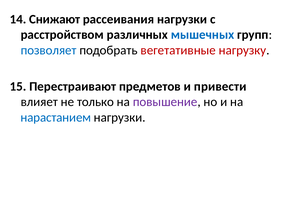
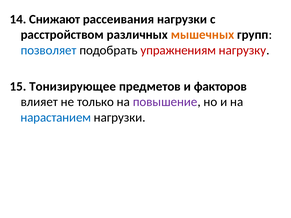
мышечных colour: blue -> orange (203, 35)
вегетативные: вегетативные -> упражнениям (178, 50)
Перестраивают: Перестраивают -> Тонизирующее (73, 86)
привести: привести -> факторов (220, 86)
